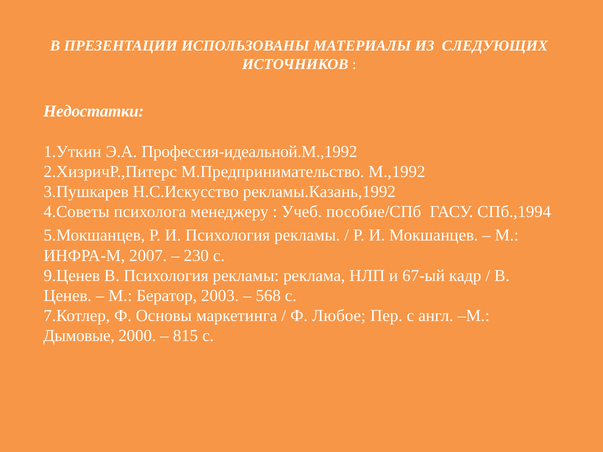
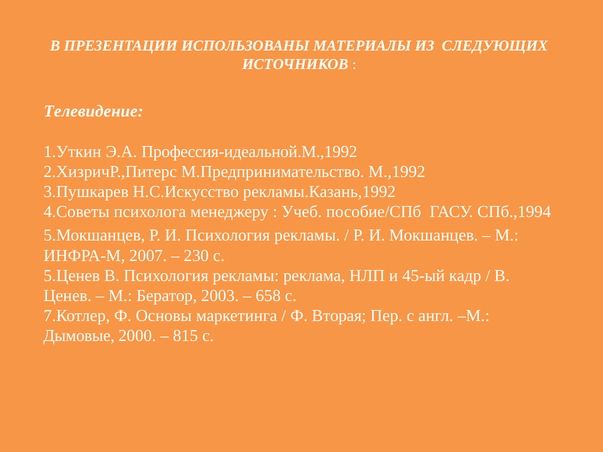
Недостатки: Недостатки -> Телевидение (94, 112)
9.Ценев: 9.Ценев -> 5.Ценев (72, 276)
67-ый: 67-ый -> 45-ый (424, 276)
568: 568 -> 658 (268, 296)
Любое: Любое -> Вторая (339, 316)
